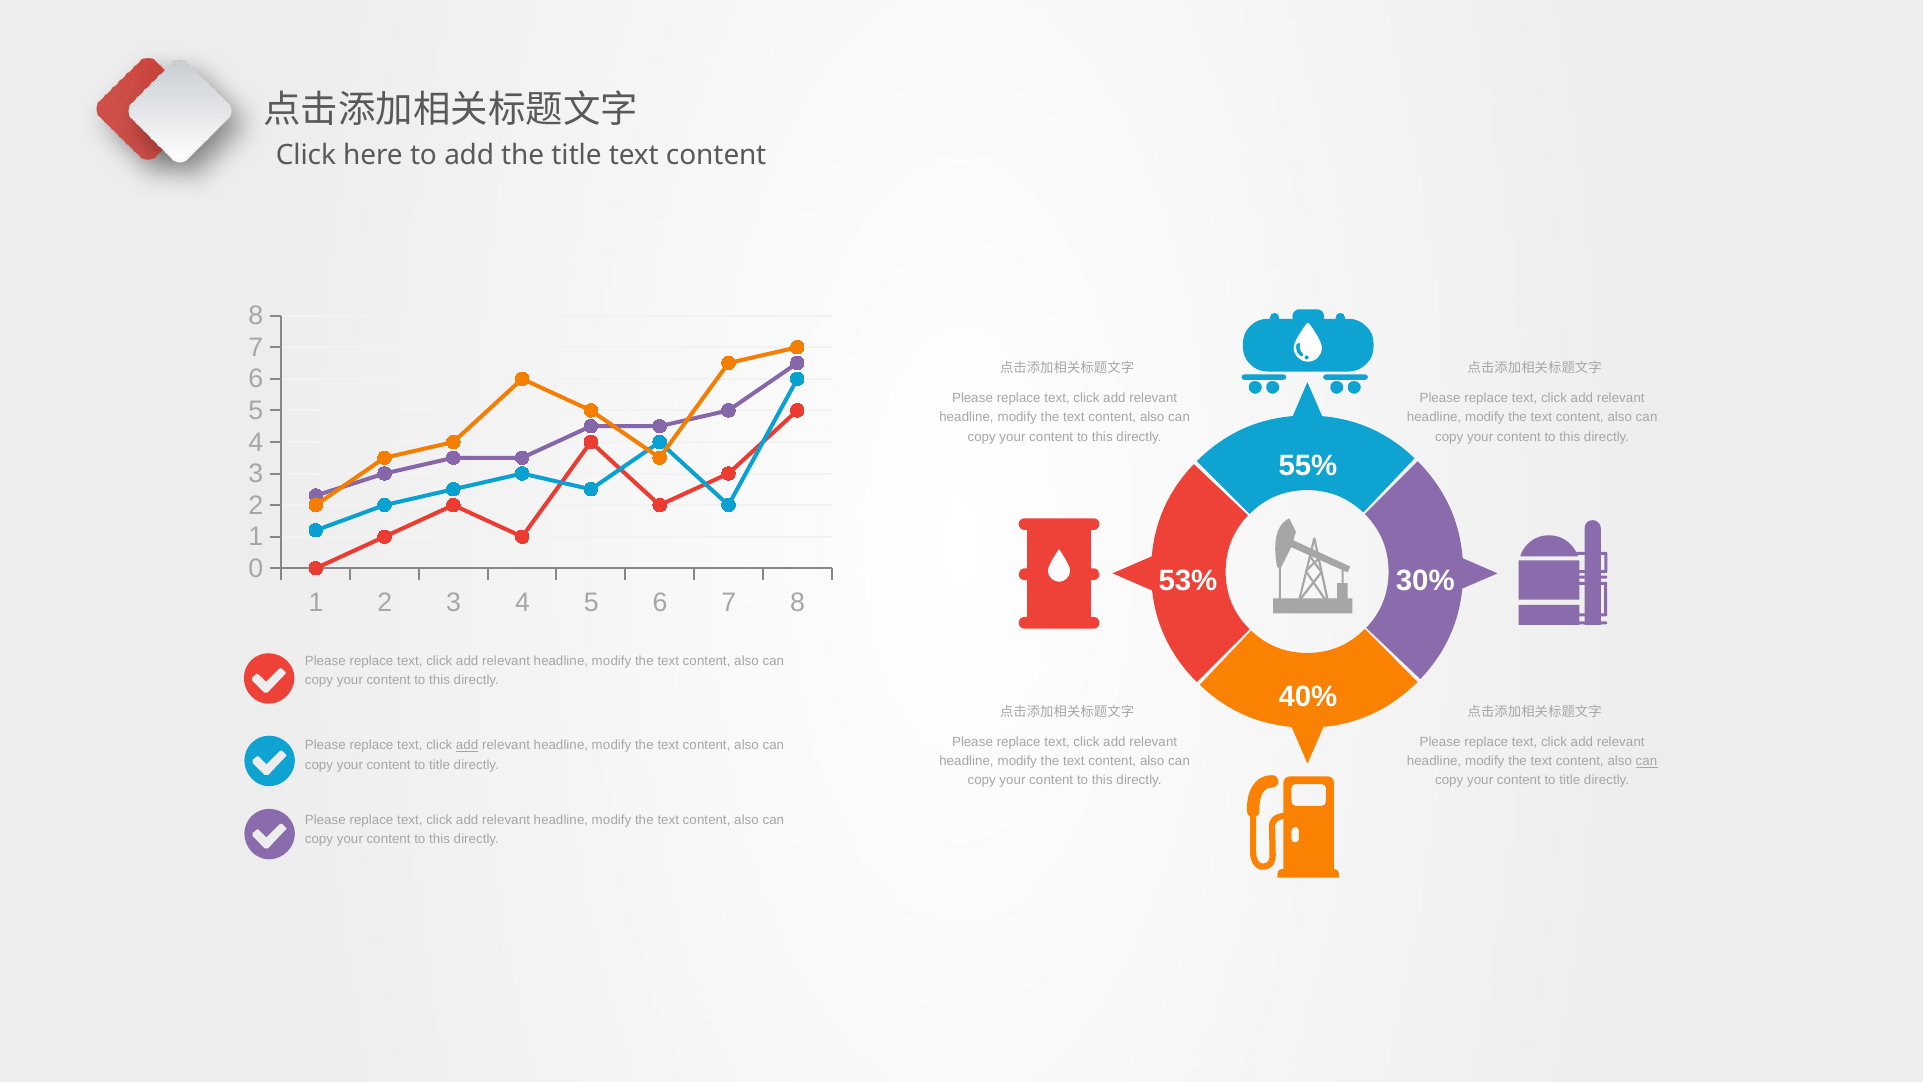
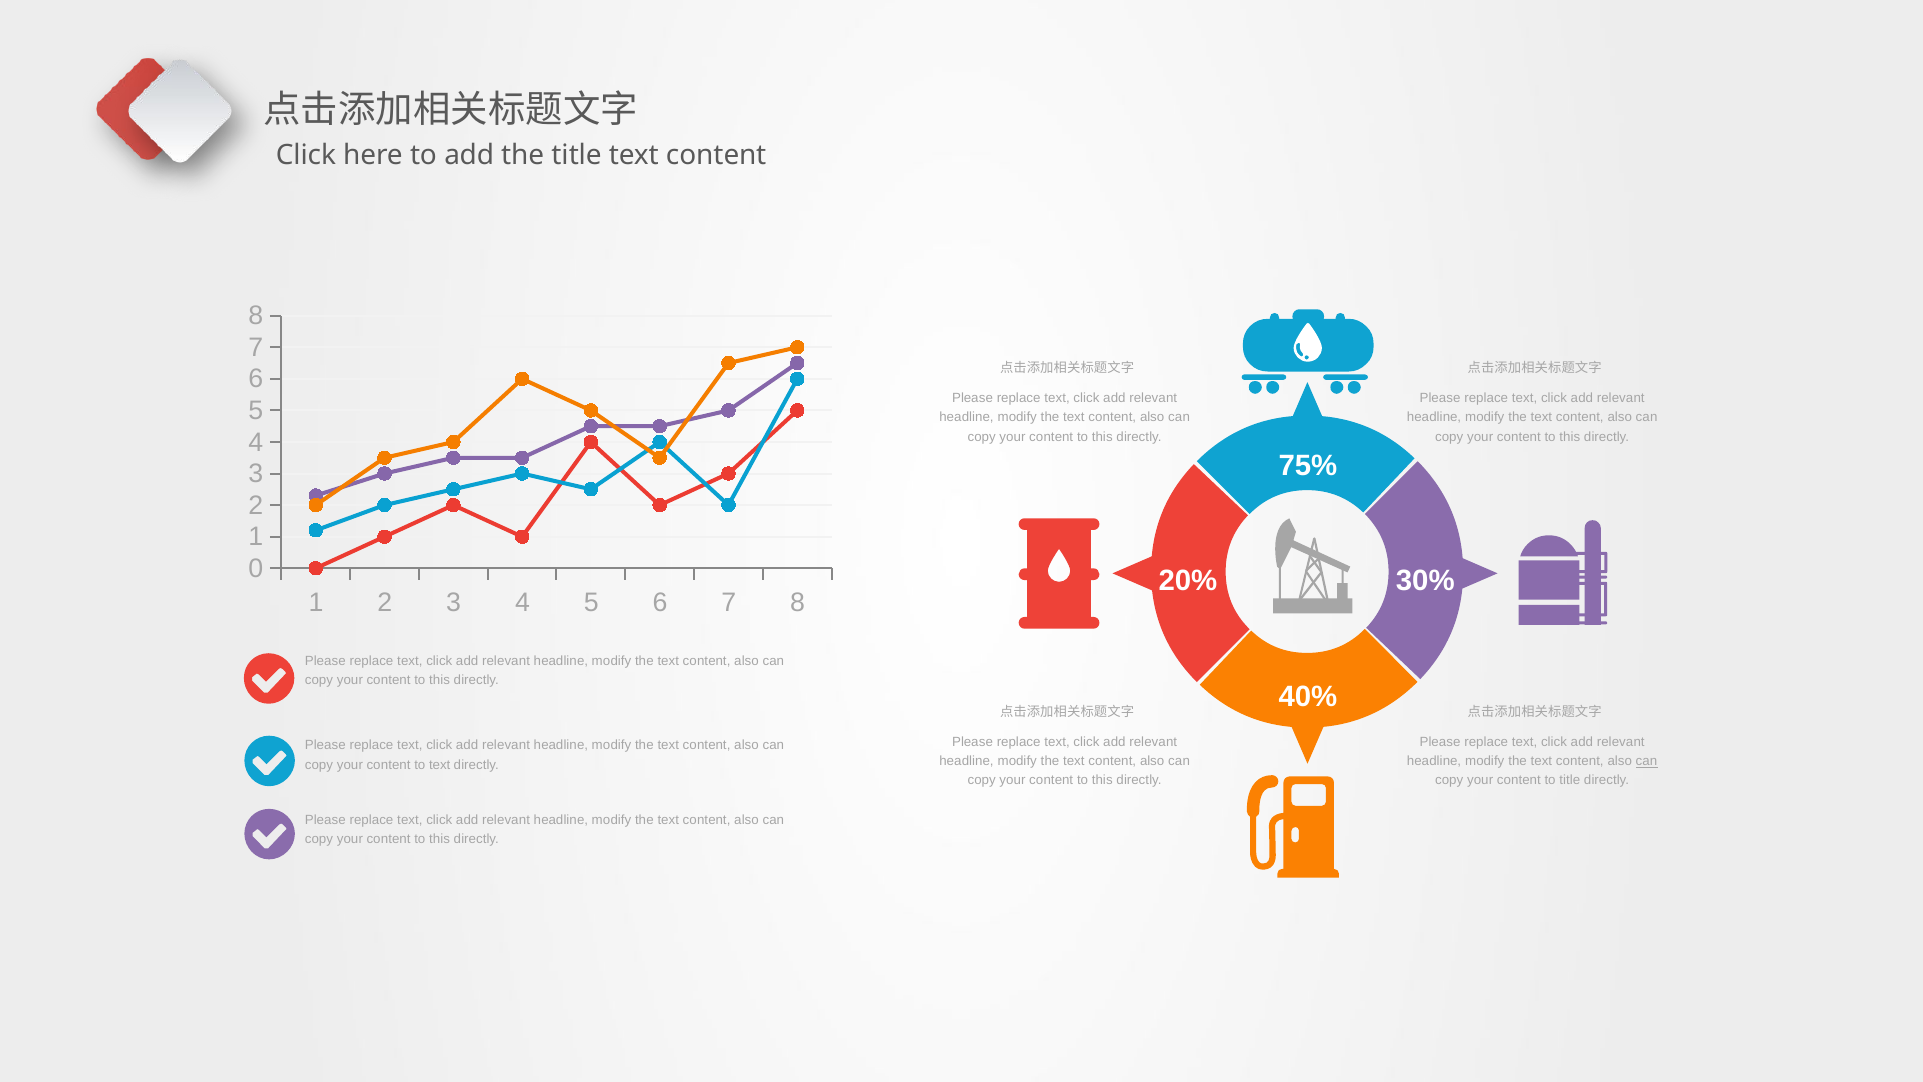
55%: 55% -> 75% (1308, 466)
53%: 53% -> 20% (1188, 581)
add underline: present -> none (467, 745)
title: title -> text (440, 765)
